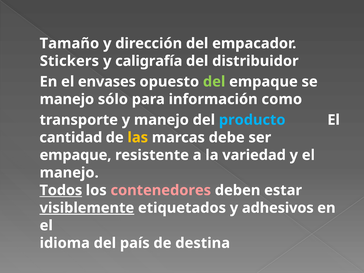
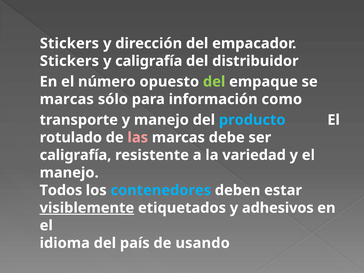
Tamaño: Tamaño -> Stickers (69, 43)
envases: envases -> número (107, 82)
manejo: manejo -> marcas (67, 99)
cantidad: cantidad -> rotulado (71, 137)
las colour: yellow -> pink (138, 137)
empaque: empaque -> caligrafía (75, 155)
Todos underline: present -> none (61, 190)
contenedores colour: pink -> light blue (161, 190)
destina: destina -> usando (203, 243)
